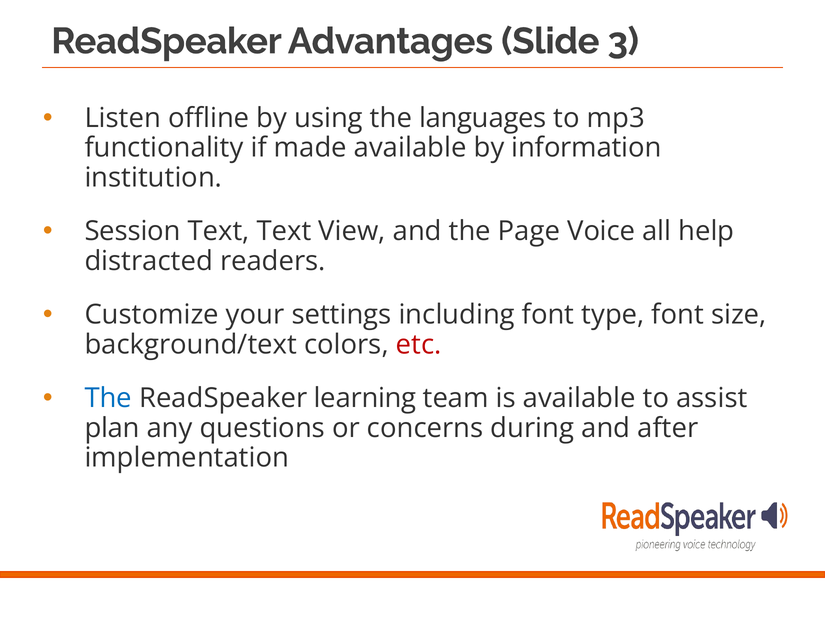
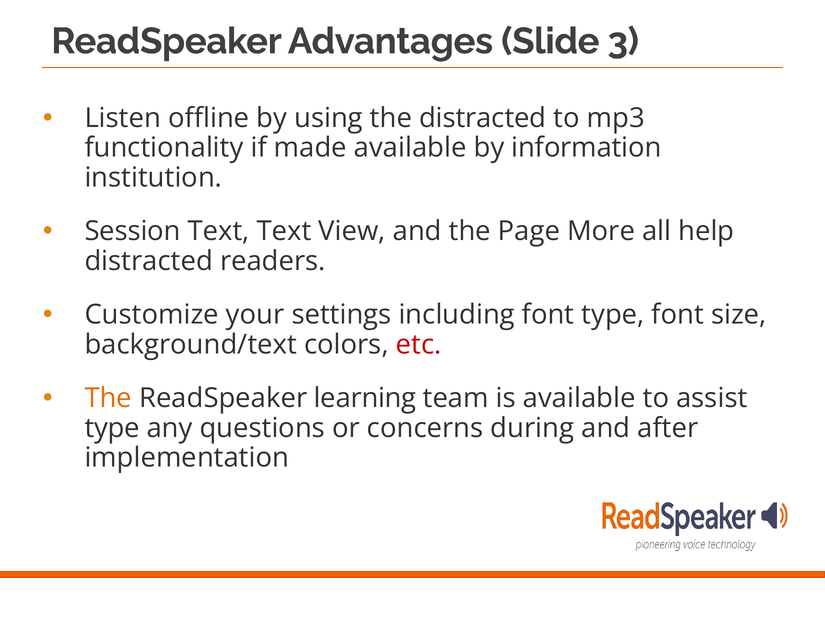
the languages: languages -> distracted (483, 118)
Voice: Voice -> More (601, 231)
The colour: blue -> orange (108, 398)
plan: plan -> type (112, 428)
